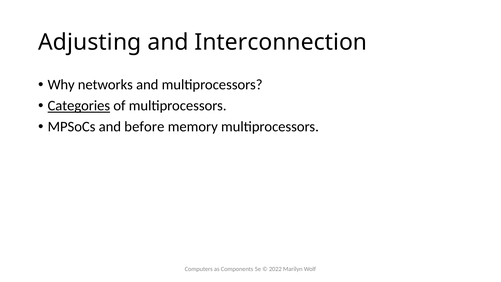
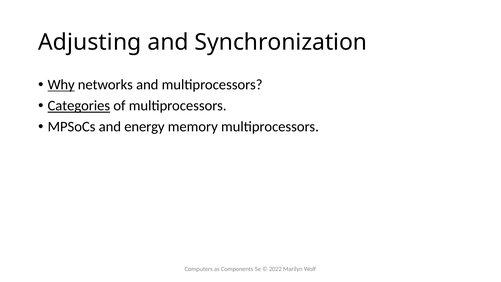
Interconnection: Interconnection -> Synchronization (281, 42)
Why underline: none -> present (61, 85)
before: before -> energy (144, 127)
